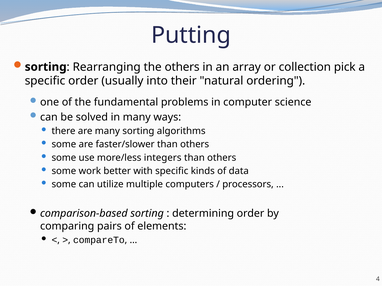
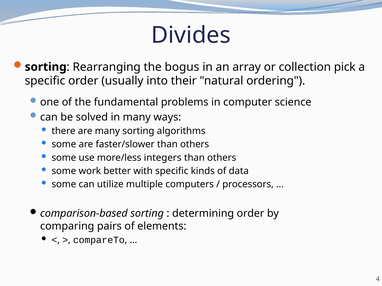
Putting: Putting -> Divides (191, 35)
the others: others -> bogus (182, 67)
